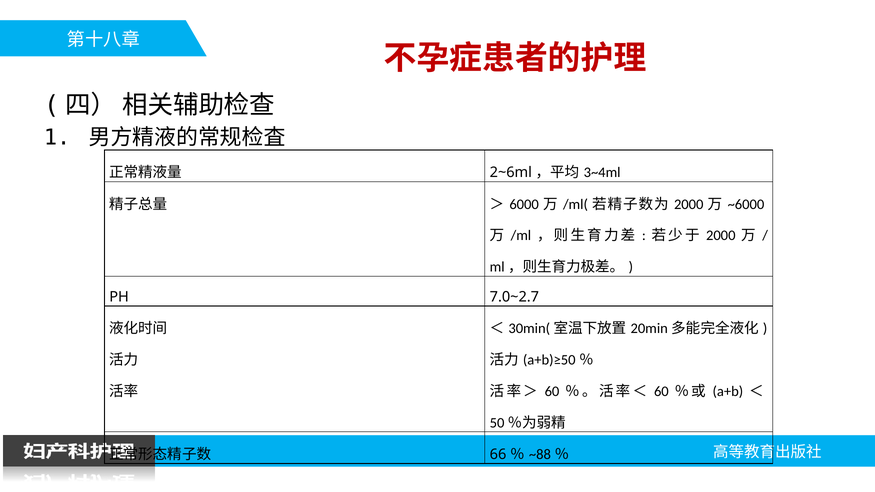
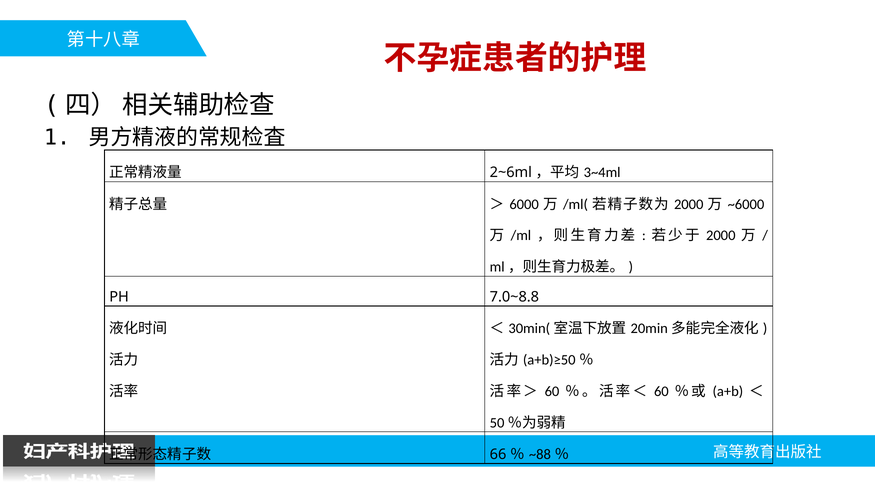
7.0~2.7: 7.0~2.7 -> 7.0~8.8 (514, 297)
